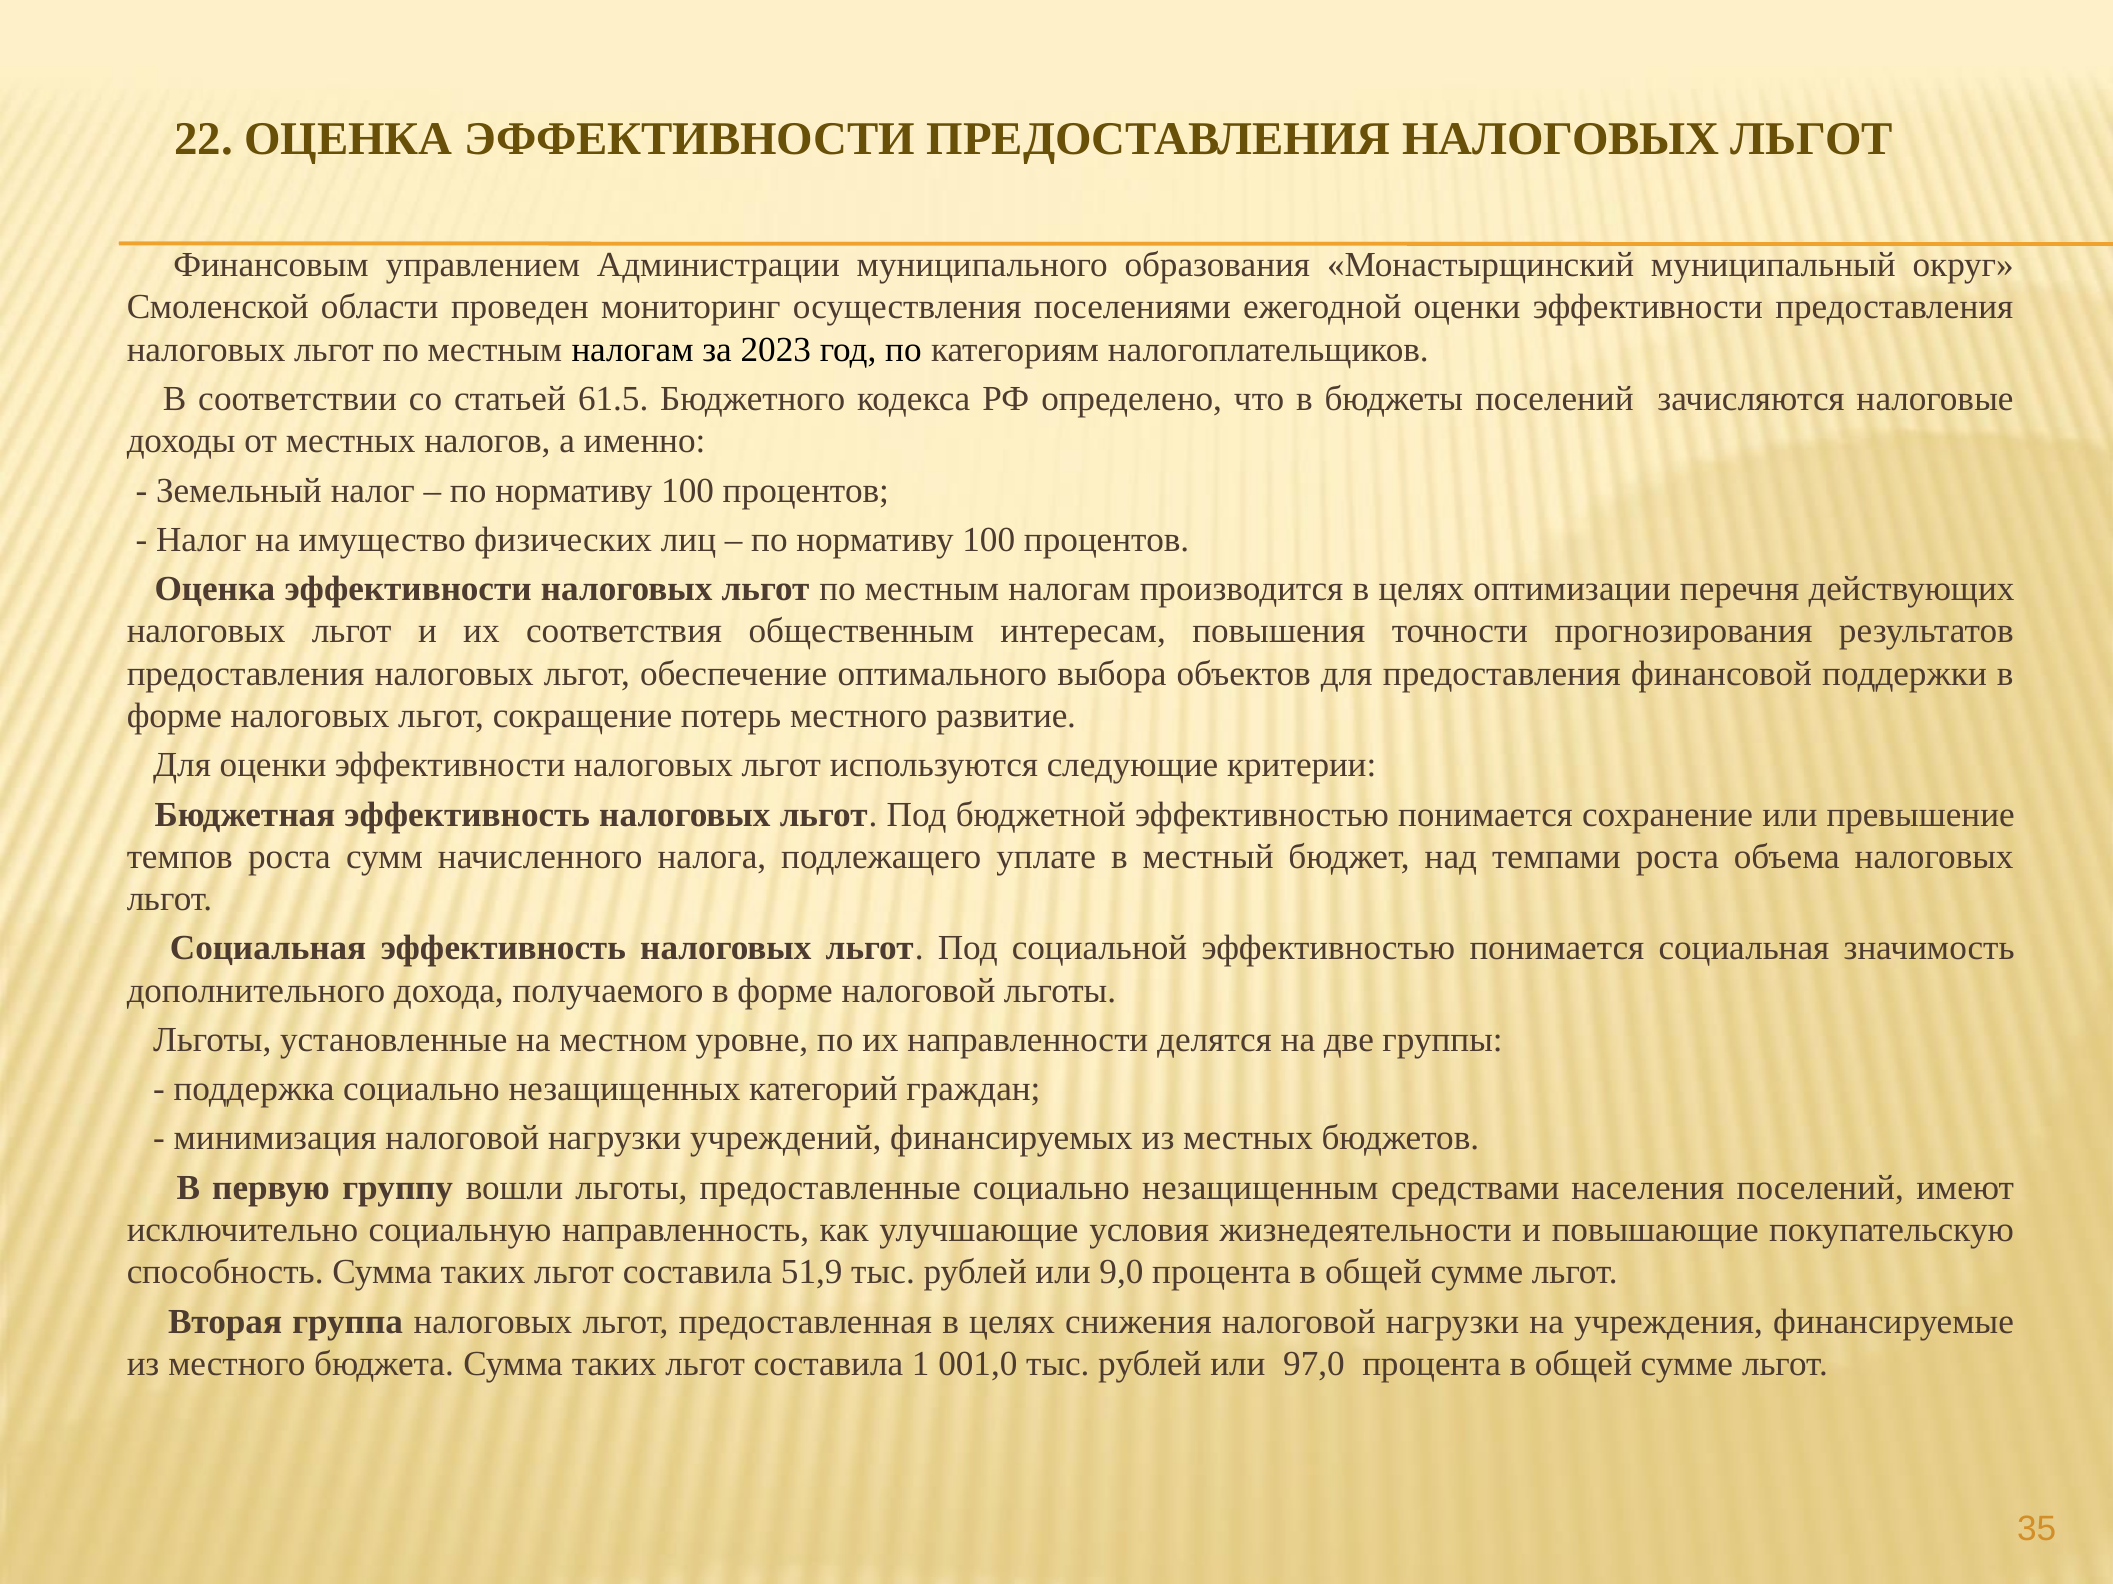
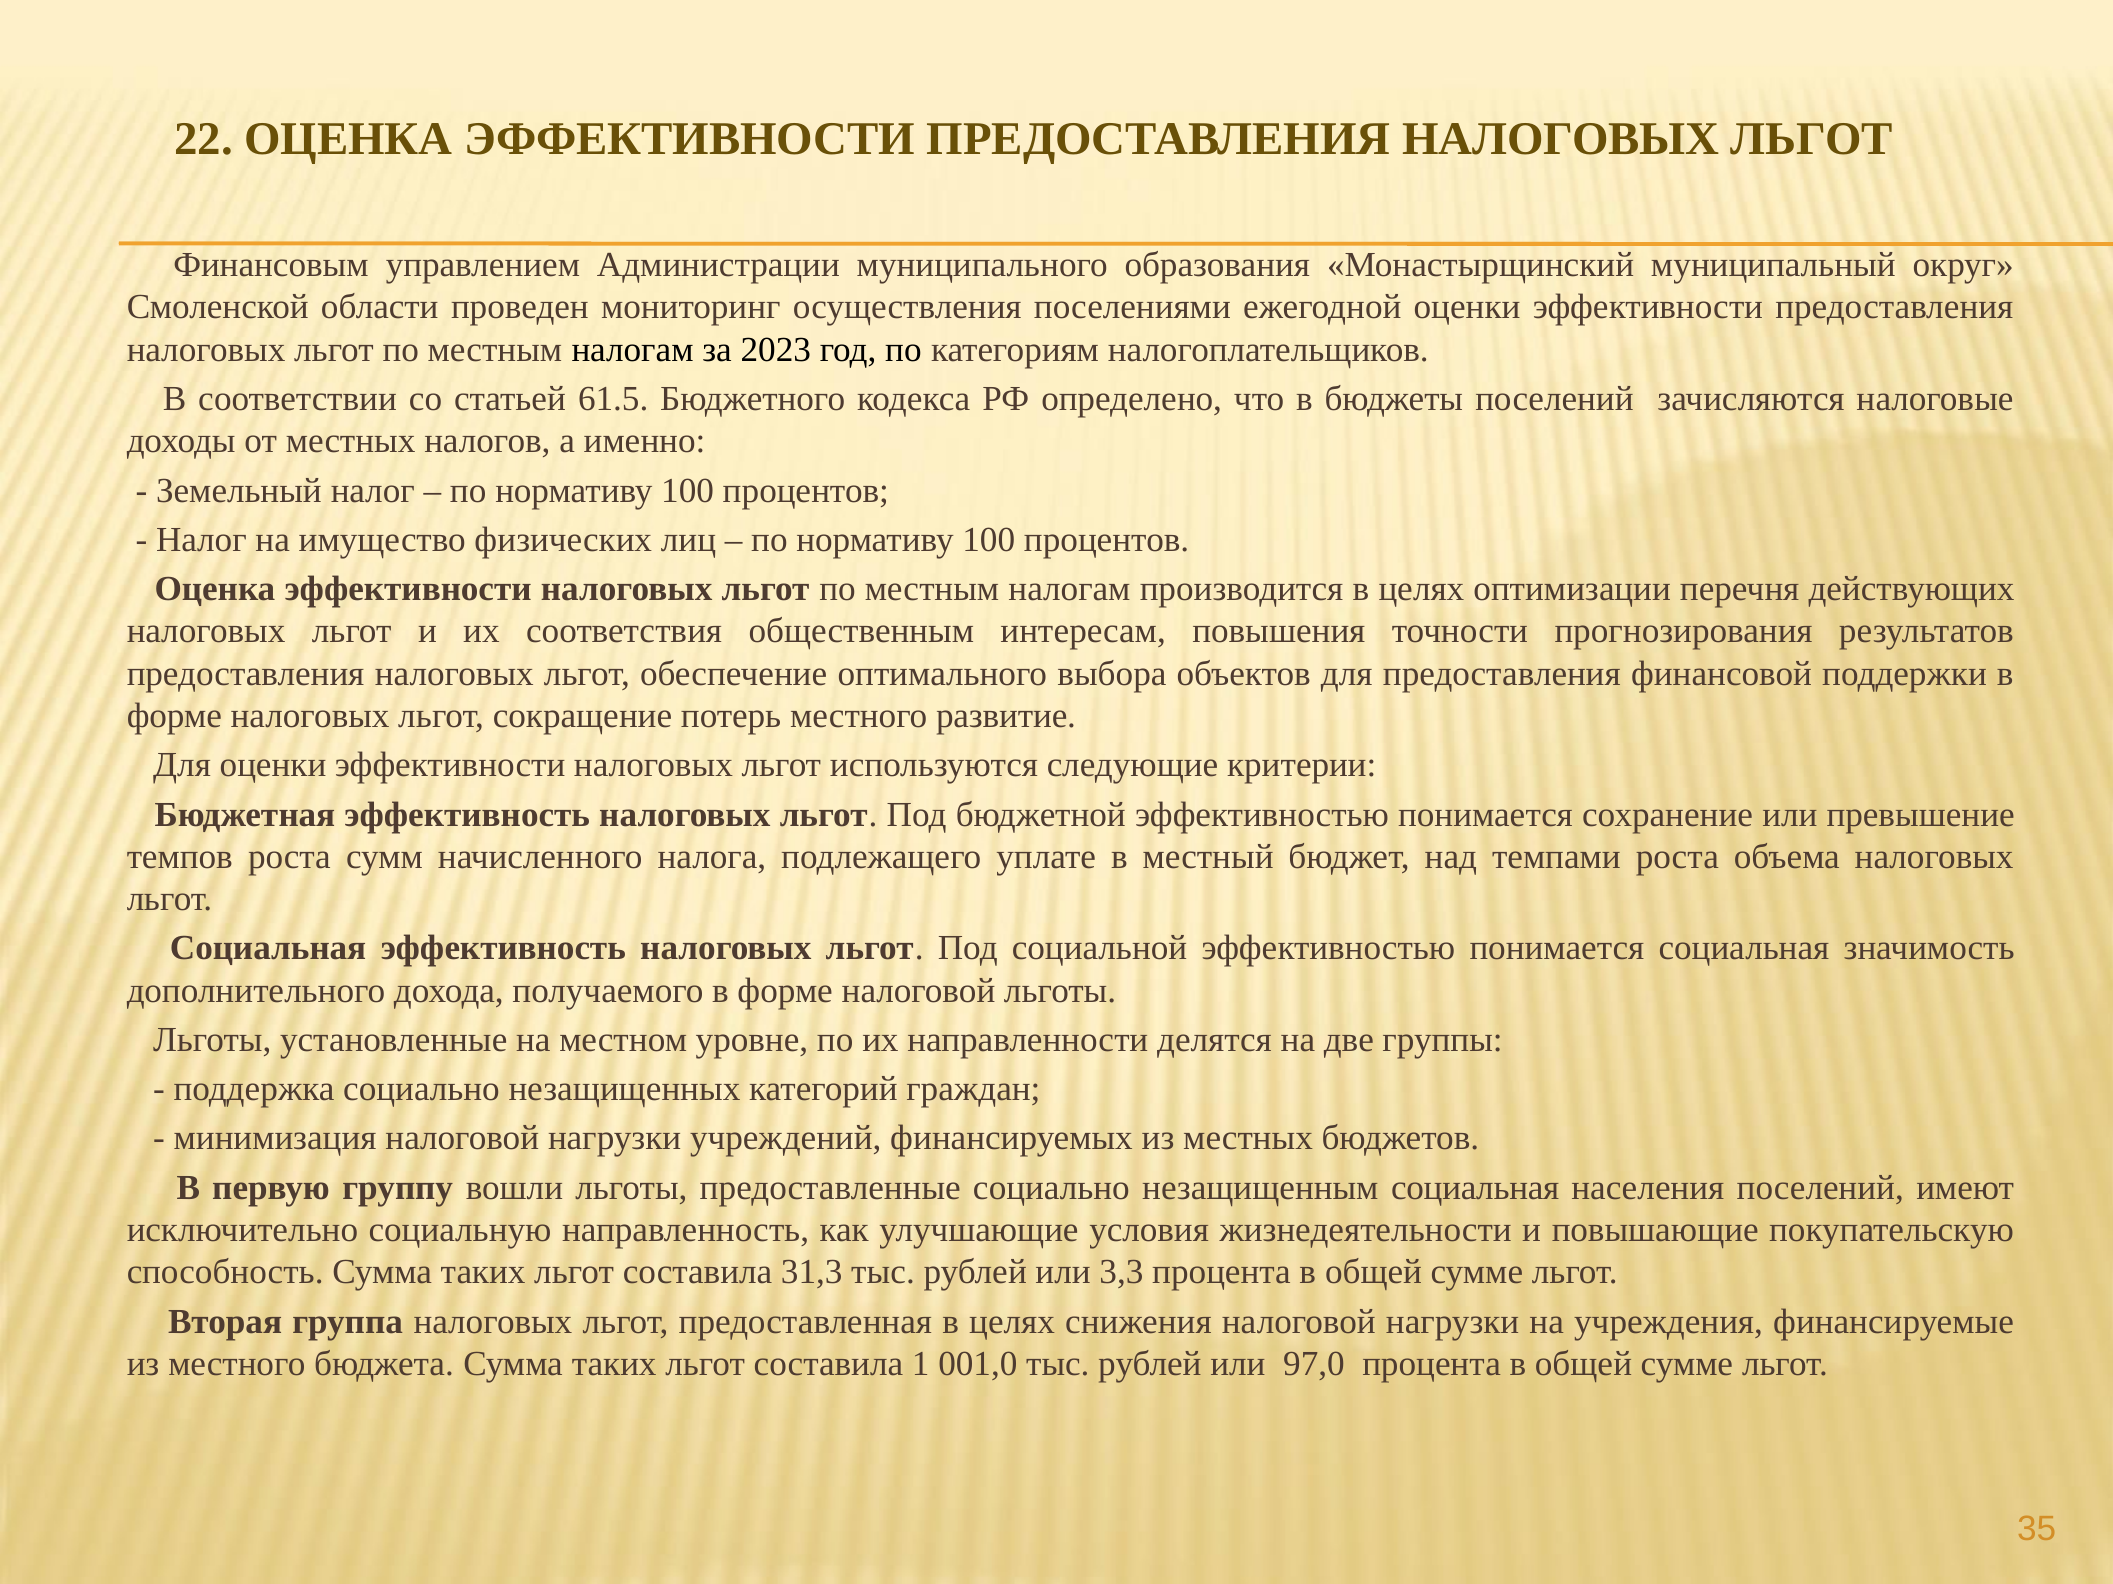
незащищенным средствами: средствами -> социальная (1475, 1188)
51,9: 51,9 -> 31,3 (812, 1273)
9,0: 9,0 -> 3,3 (1121, 1273)
